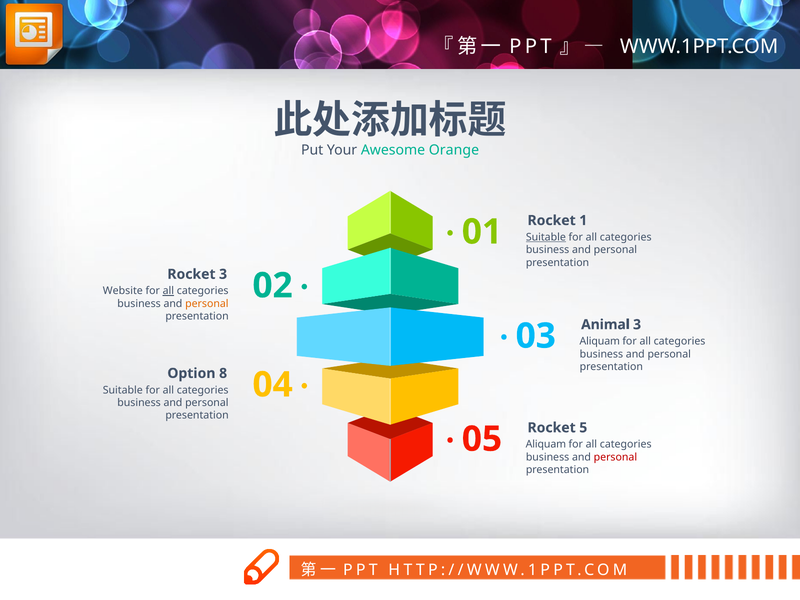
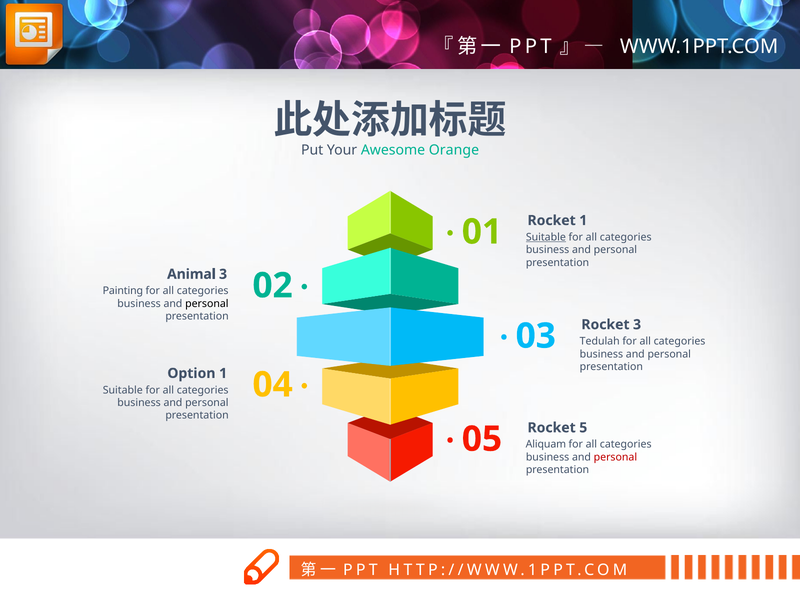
Rocket: Rocket -> Animal (191, 274)
Website: Website -> Painting (123, 291)
all underline: present -> none (168, 291)
personal colour: orange -> black (207, 304)
Animal: Animal -> Rocket (605, 325)
Aliquam: Aliquam -> Tedulah (600, 341)
Option 8: 8 -> 1 (223, 373)
